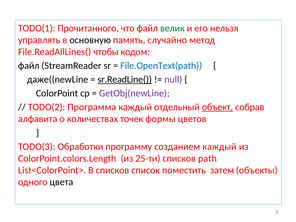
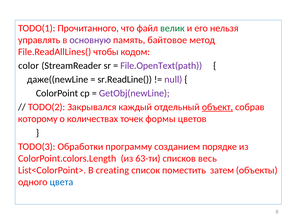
основную colour: black -> purple (90, 40)
случайно: случайно -> байтовое (167, 40)
файл: файл -> color (29, 66)
File.OpenText(path colour: blue -> purple (161, 66)
sr.ReadLine( underline: present -> none (125, 79)
Программа: Программа -> Закрывался (92, 107)
алфавита: алфавита -> которому (38, 119)
созданием каждый: каждый -> порядке (220, 147)
25-ти: 25-ти -> 63-ти (148, 158)
path: path -> весь (207, 158)
В списков: списков -> creating (112, 170)
цвета colour: black -> blue (61, 182)
